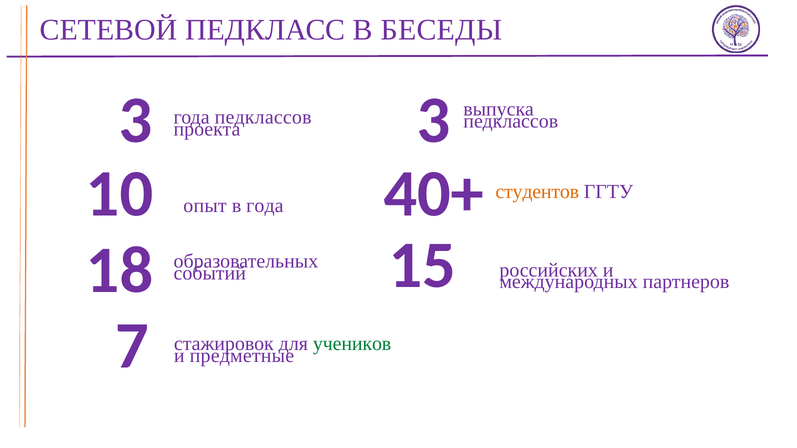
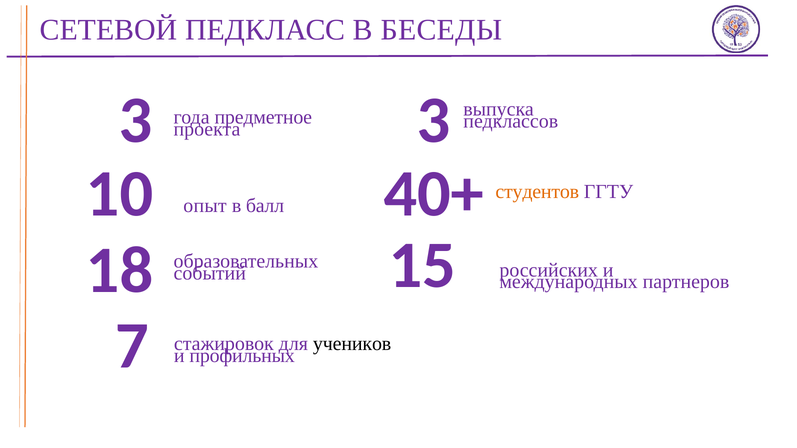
педклассов: педклассов -> предметное (263, 117)
в года: года -> балл (265, 206)
учеников colour: green -> black (352, 344)
предметные: предметные -> профильных (242, 356)
